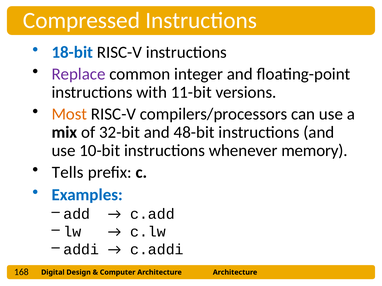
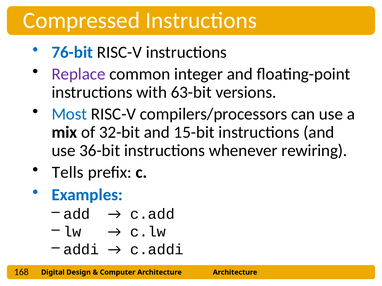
18-bit: 18-bit -> 76-bit (72, 52)
11-bit: 11-bit -> 63-bit (191, 92)
Most colour: orange -> blue (69, 114)
48-bit: 48-bit -> 15-bit (194, 133)
10-bit: 10-bit -> 36-bit (100, 151)
memory: memory -> rewiring (314, 151)
